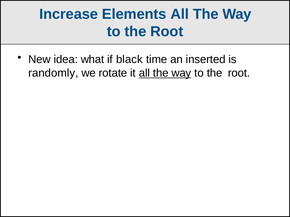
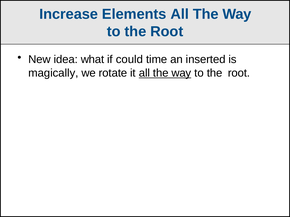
black: black -> could (129, 60)
randomly: randomly -> magically (53, 73)
